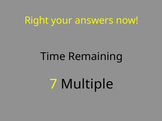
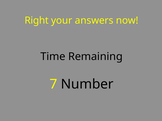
Multiple: Multiple -> Number (87, 84)
